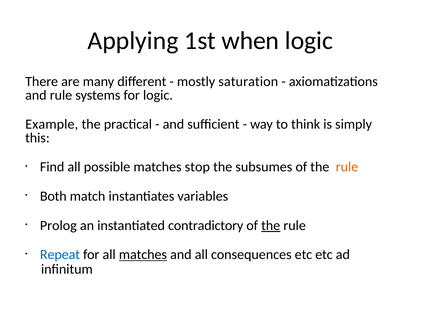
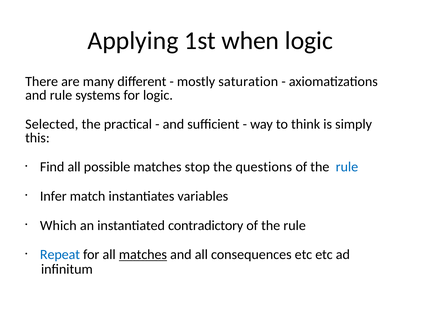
Example: Example -> Selected (52, 125)
subsumes: subsumes -> questions (264, 167)
rule colour: orange -> blue (347, 167)
Both: Both -> Infer (53, 197)
Prolog: Prolog -> Which (58, 226)
the underline: present -> none (271, 226)
